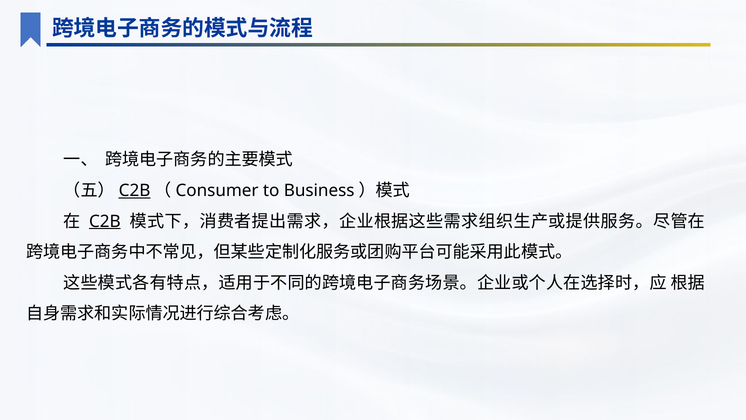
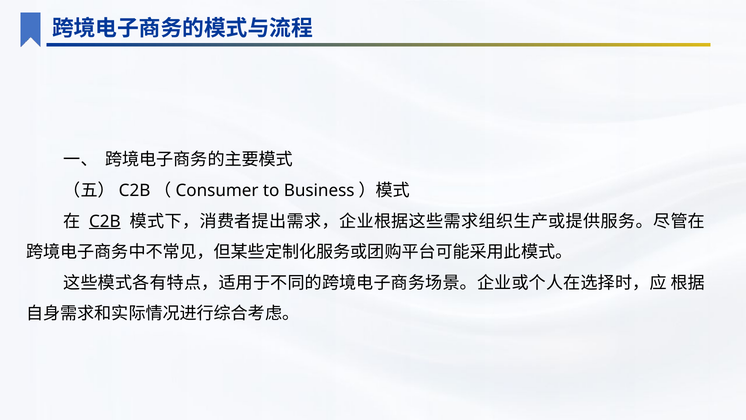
C2B underline: present -> none (135, 190)
